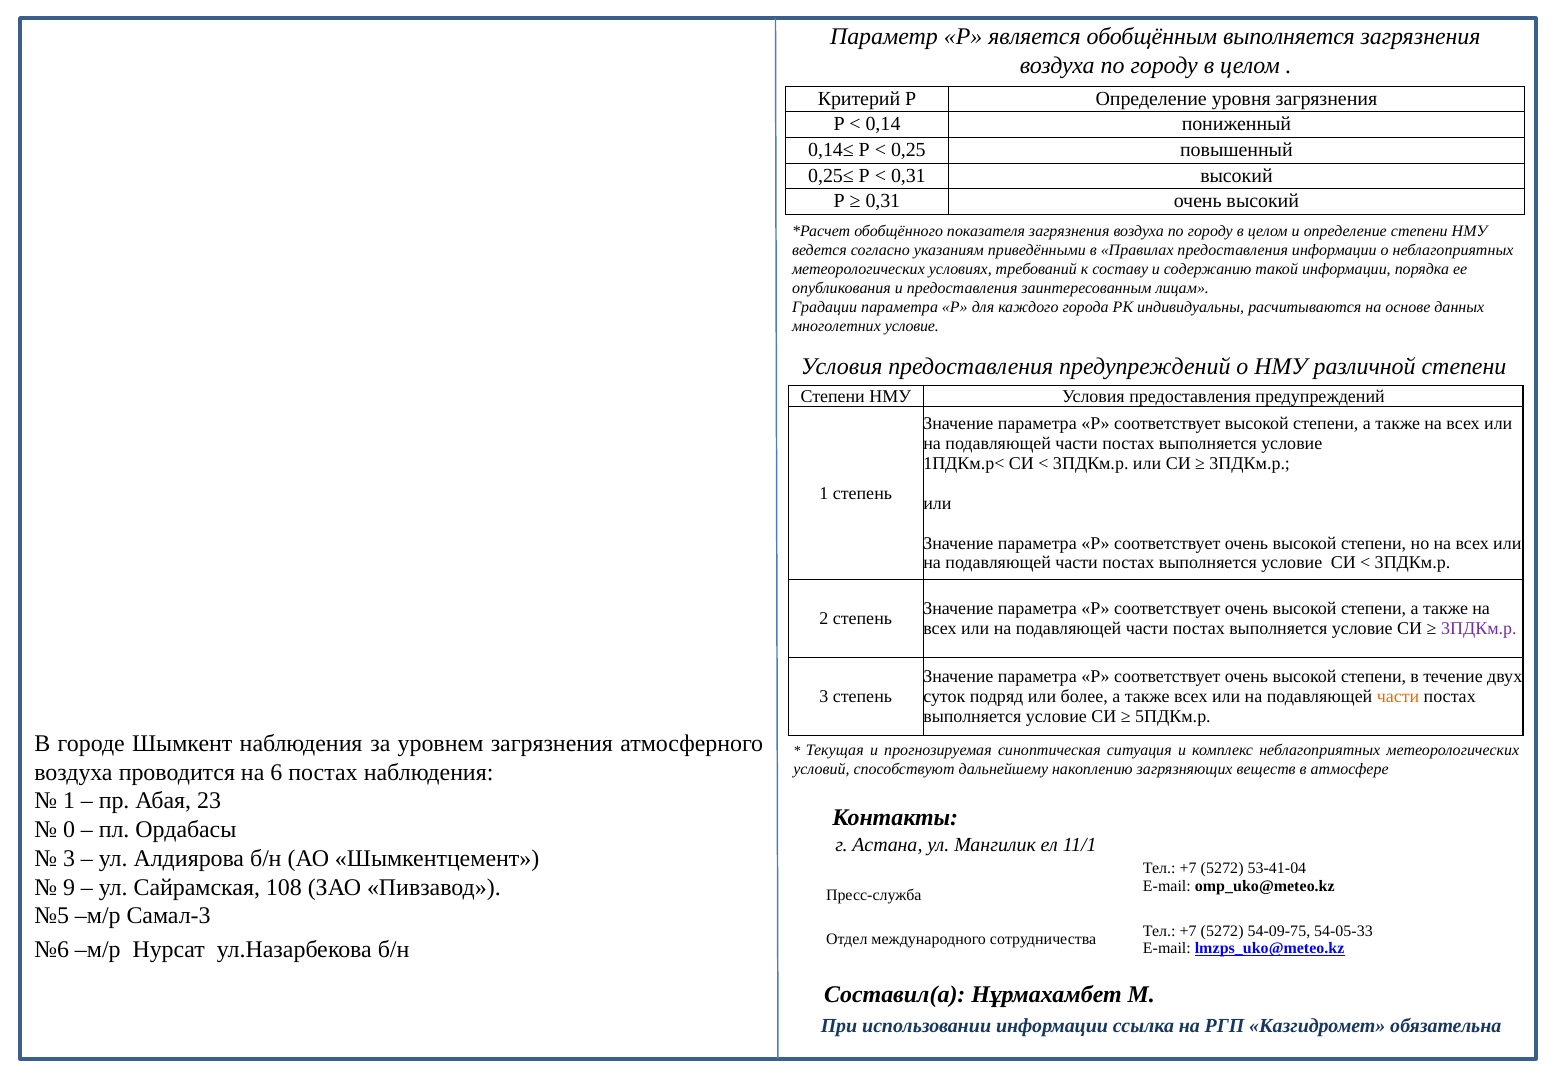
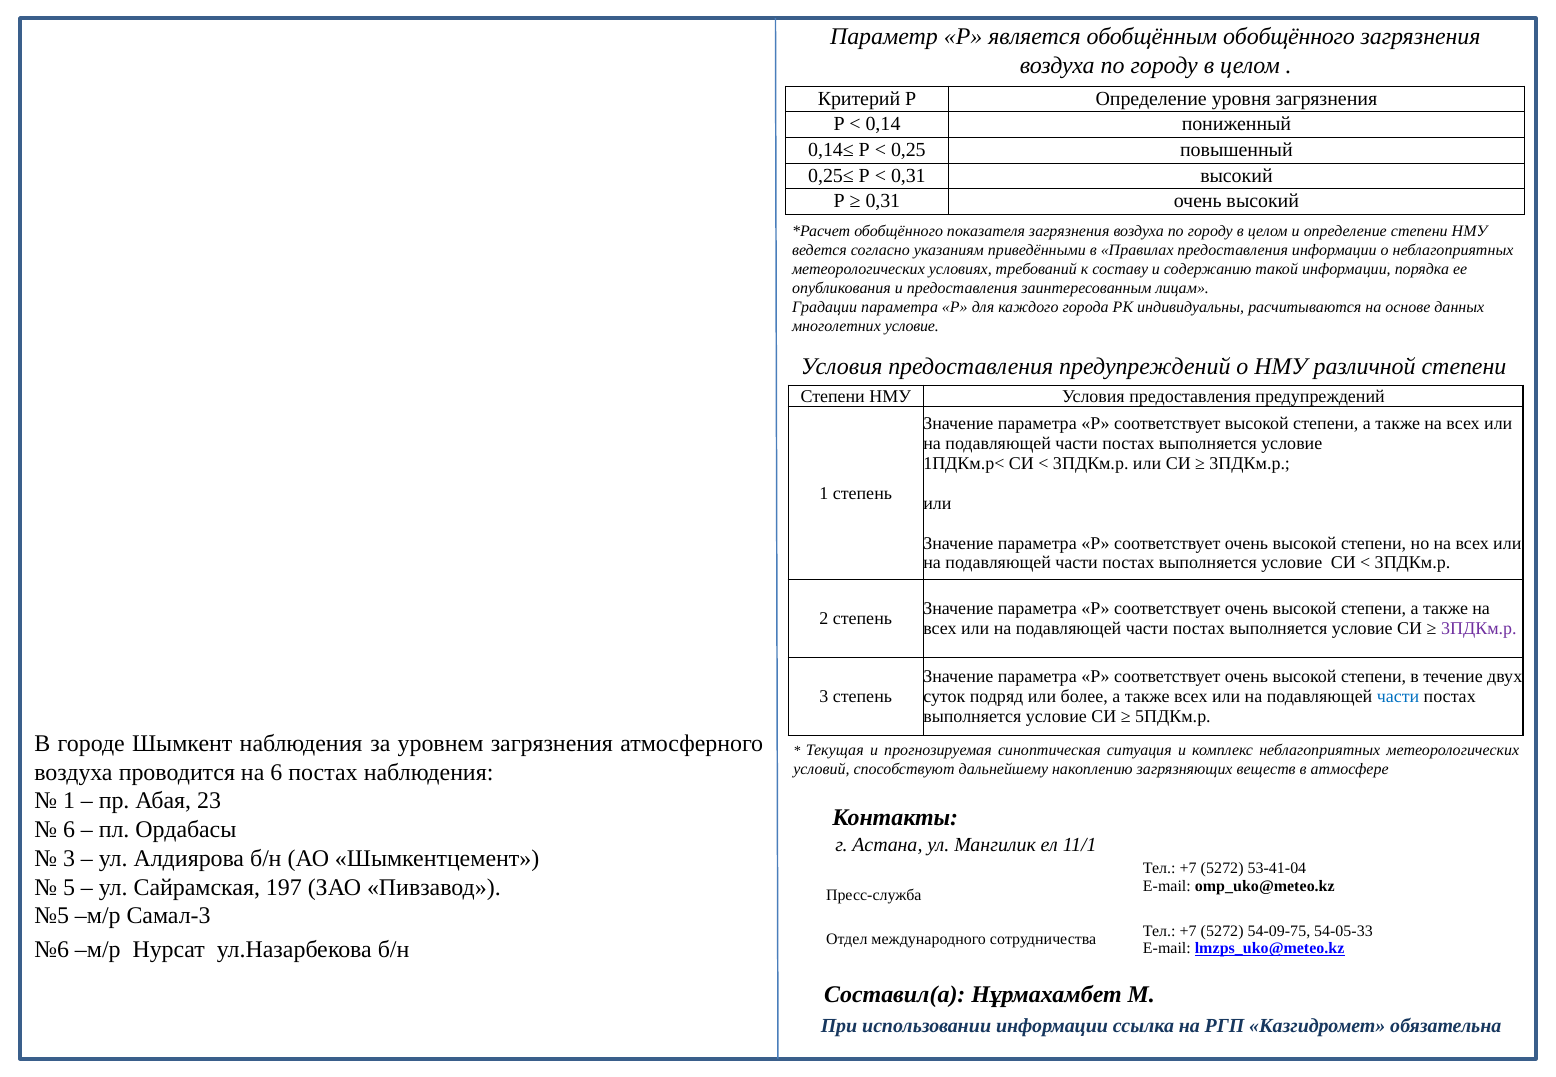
обобщённым выполняется: выполняется -> обобщённого (1289, 37)
части colour: orange -> blue (1398, 697)
0: 0 -> 6 (69, 830)
9: 9 -> 5 (69, 887)
108: 108 -> 197 (284, 887)
